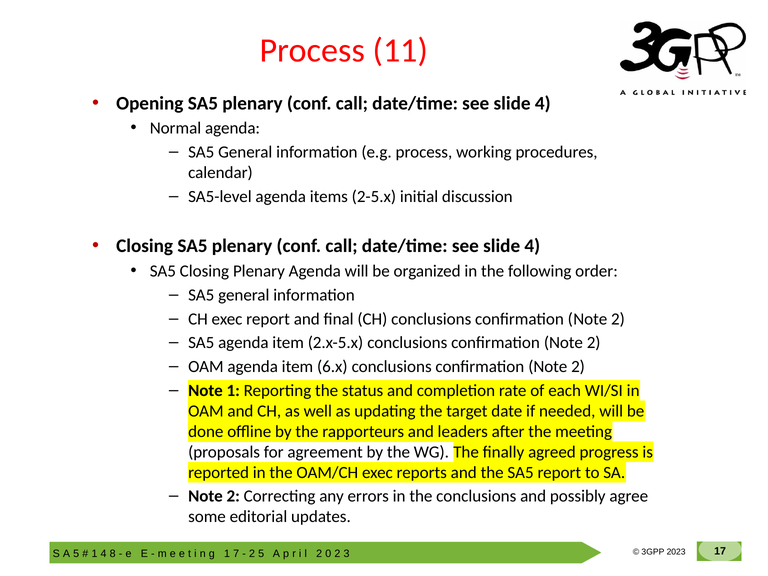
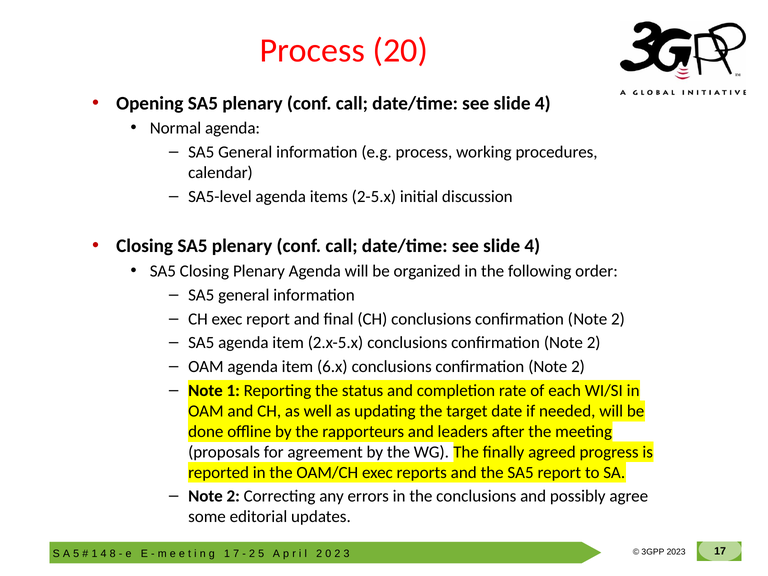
11: 11 -> 20 (400, 50)
